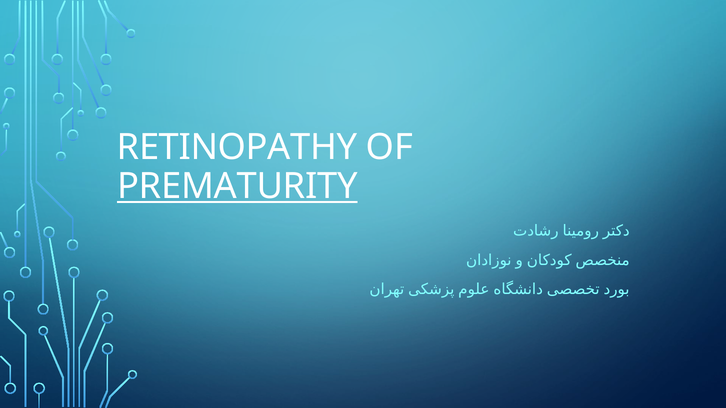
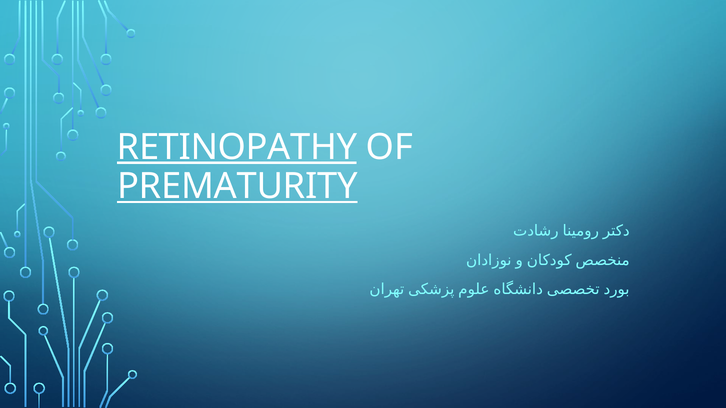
RETINOPATHY underline: none -> present (237, 147)
